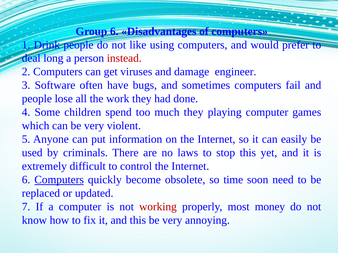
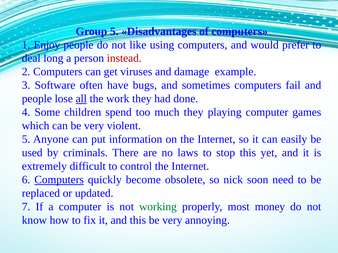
Group 6: 6 -> 5 (114, 31)
Drink: Drink -> Enjoy (47, 45)
engineer: engineer -> example (236, 72)
all underline: none -> present (81, 99)
time: time -> nick (233, 180)
working colour: red -> green (158, 207)
